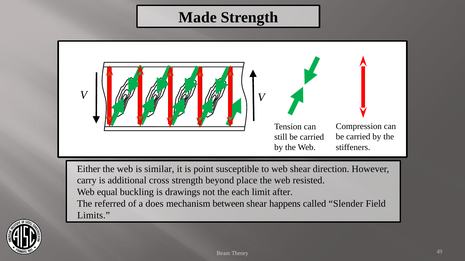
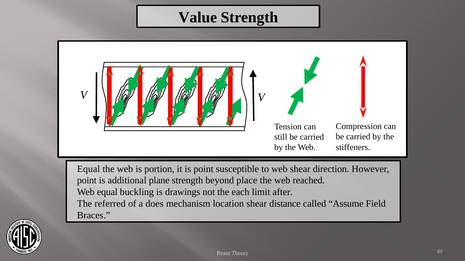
Made: Made -> Value (198, 17)
Either: Either -> Equal (89, 169)
similar: similar -> portion (159, 169)
carry: carry -> point (87, 181)
cross: cross -> plane (159, 181)
resisted: resisted -> reached (309, 181)
between: between -> location (228, 204)
happens: happens -> distance (285, 204)
Slender: Slender -> Assume (346, 204)
Limits: Limits -> Braces (94, 216)
